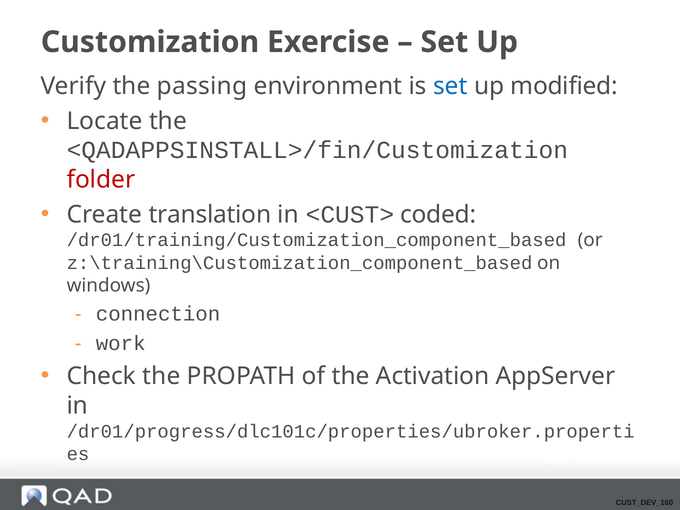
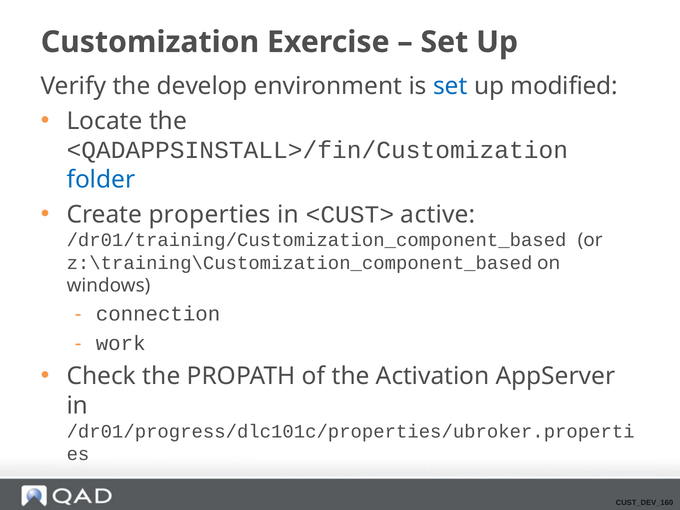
passing: passing -> develop (202, 86)
folder colour: red -> blue (101, 180)
translation: translation -> properties (210, 215)
coded: coded -> active (438, 215)
